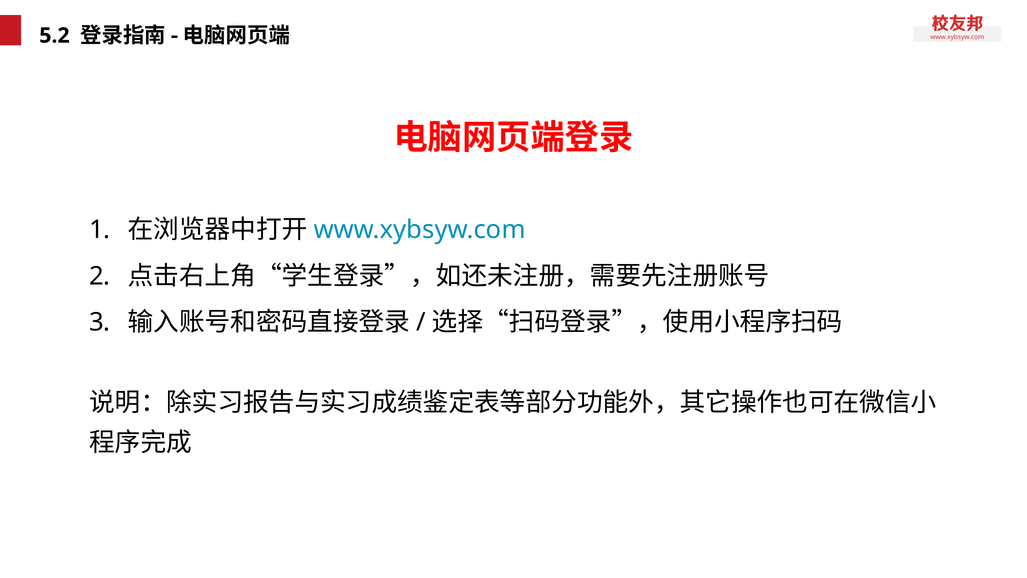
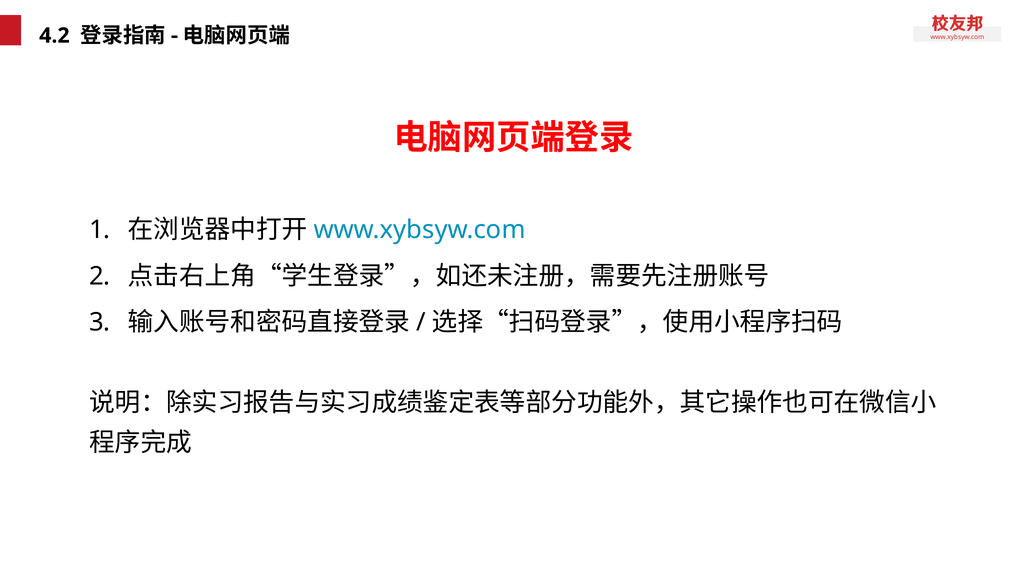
5.2: 5.2 -> 4.2 (54, 36)
